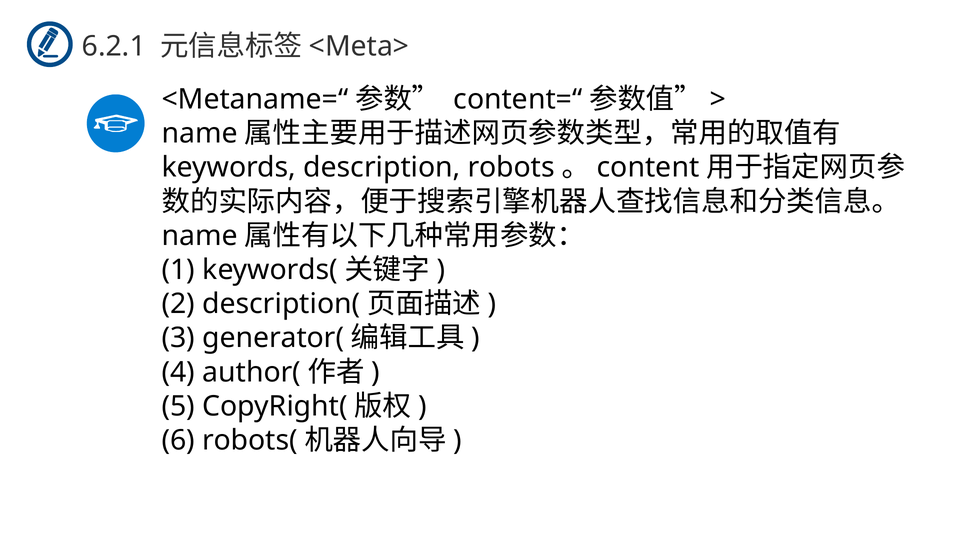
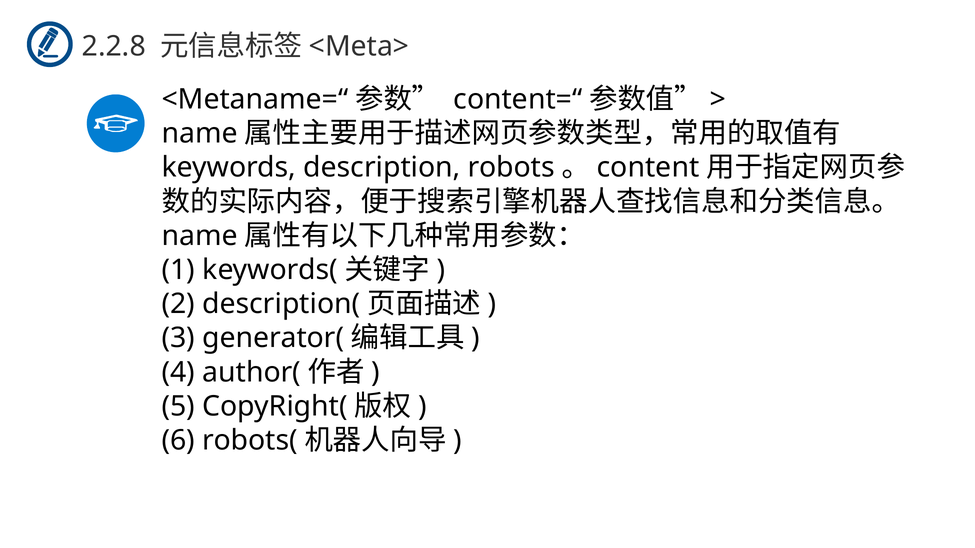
6.2.1: 6.2.1 -> 2.2.8 (114, 47)
